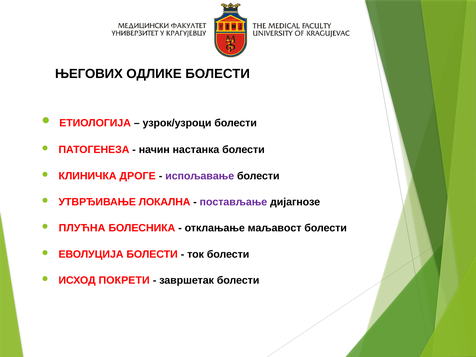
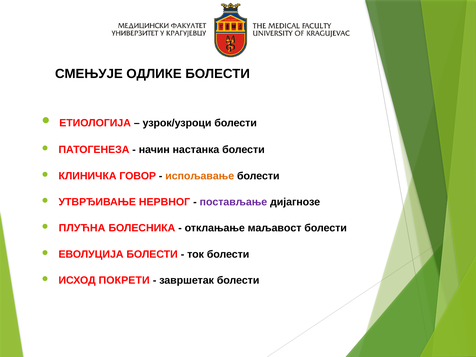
ЊЕГОВИХ: ЊЕГОВИХ -> СМЕЊУЈЕ (89, 74)
ДРОГЕ: ДРОГЕ -> ГОВОР (138, 176)
испољавање colour: purple -> orange (200, 176)
ЛОКАЛНА: ЛОКАЛНА -> НЕРВНОГ (165, 202)
